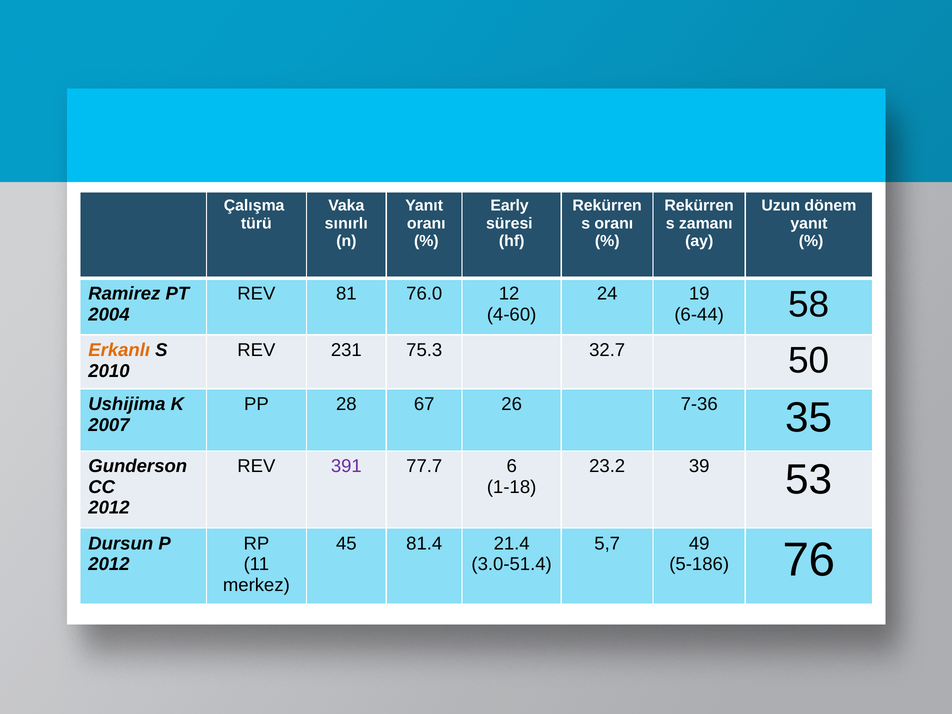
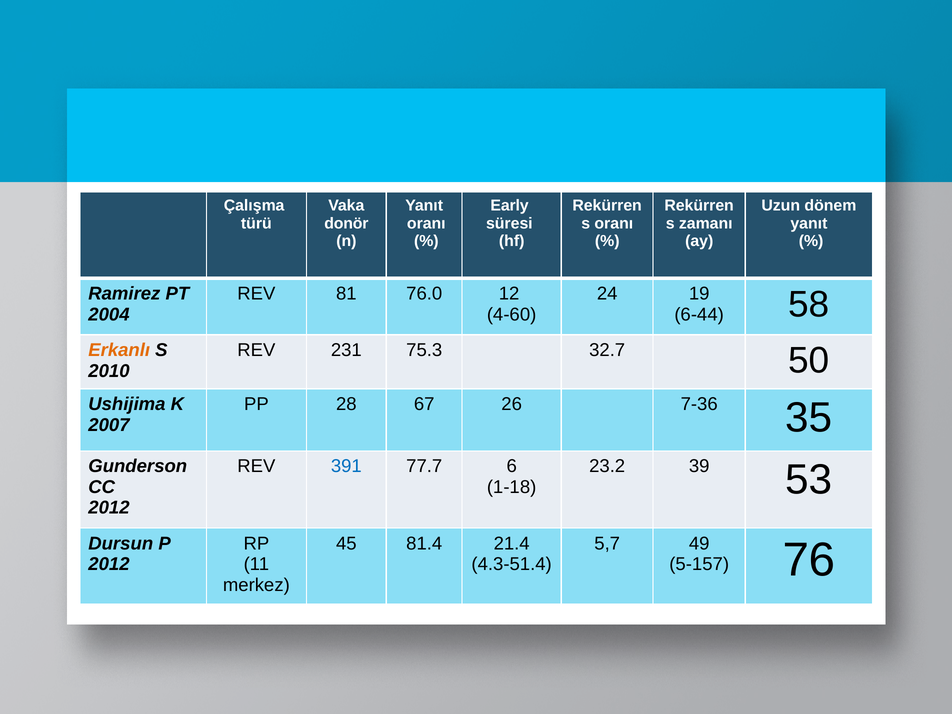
sınırlı: sınırlı -> donör (346, 223)
391 colour: purple -> blue (346, 466)
3.0-51.4: 3.0-51.4 -> 4.3-51.4 (512, 564)
5-186: 5-186 -> 5-157 (699, 564)
